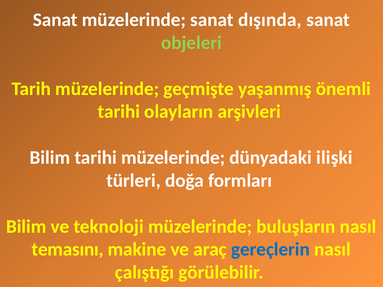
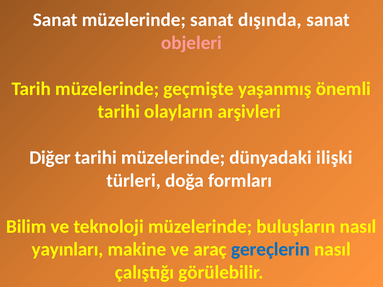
objeleri colour: light green -> pink (191, 43)
Bilim: Bilim -> Diğer (50, 158)
temasını: temasını -> yayınları (68, 250)
